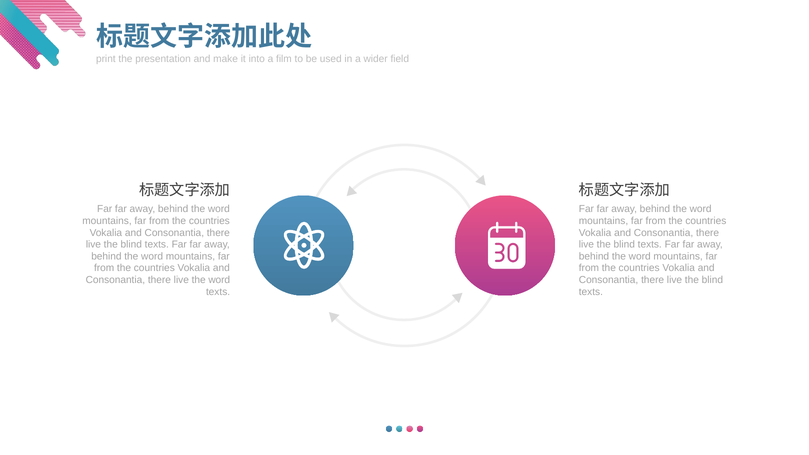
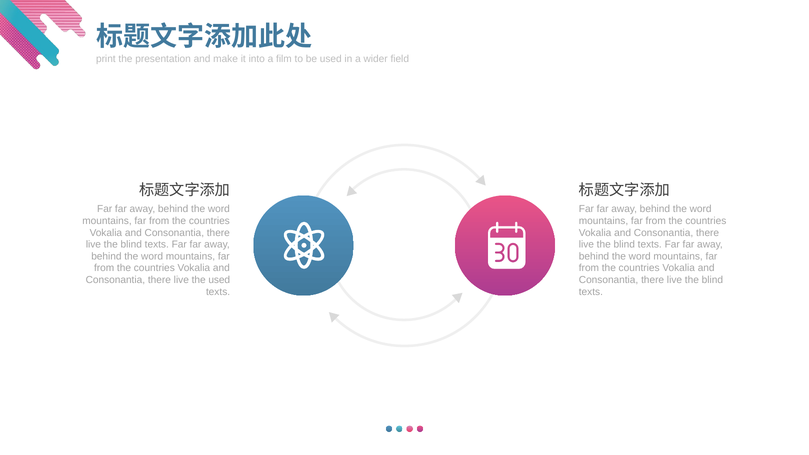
live the word: word -> used (219, 280)
